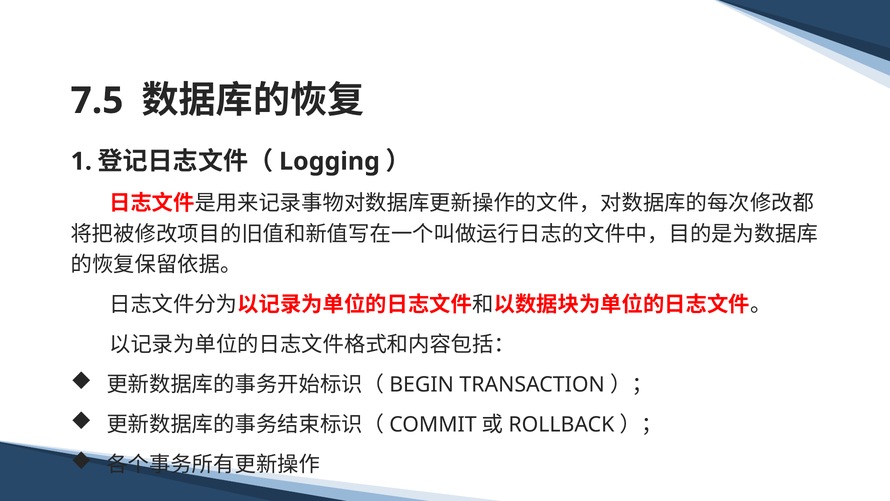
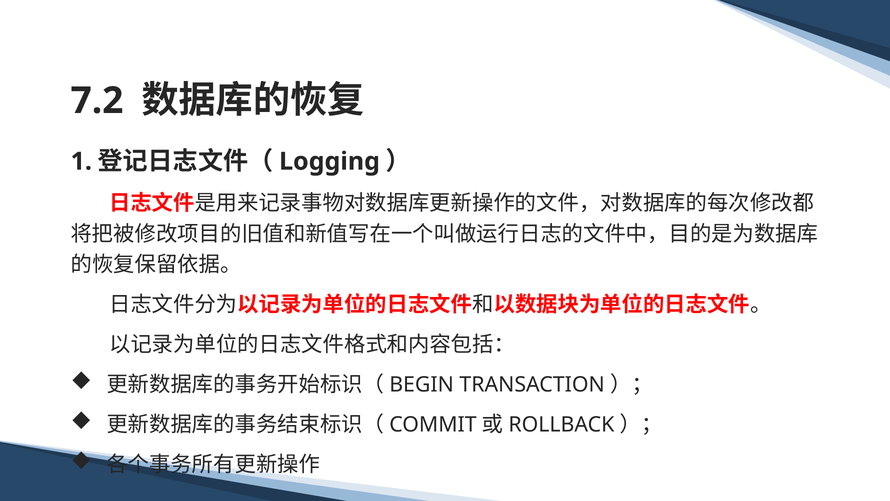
7.5: 7.5 -> 7.2 (97, 101)
